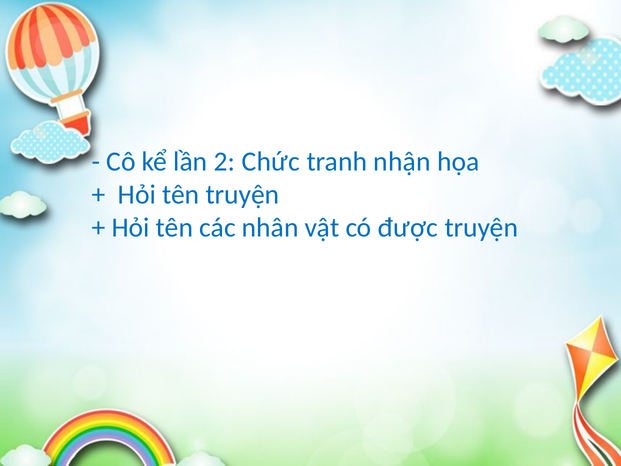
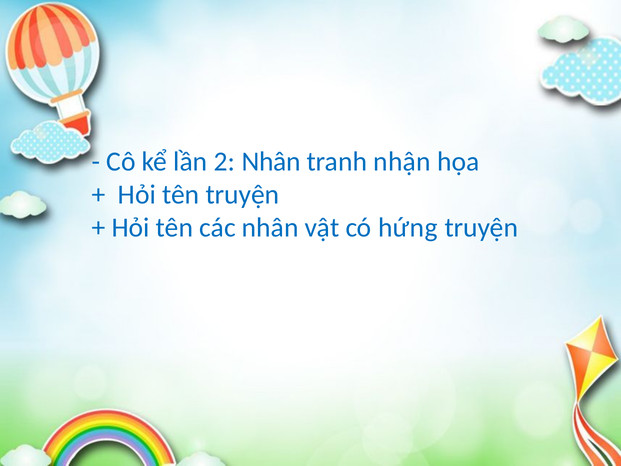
2 Chức: Chức -> Nhân (271, 161)
được: được -> hứng (408, 228)
